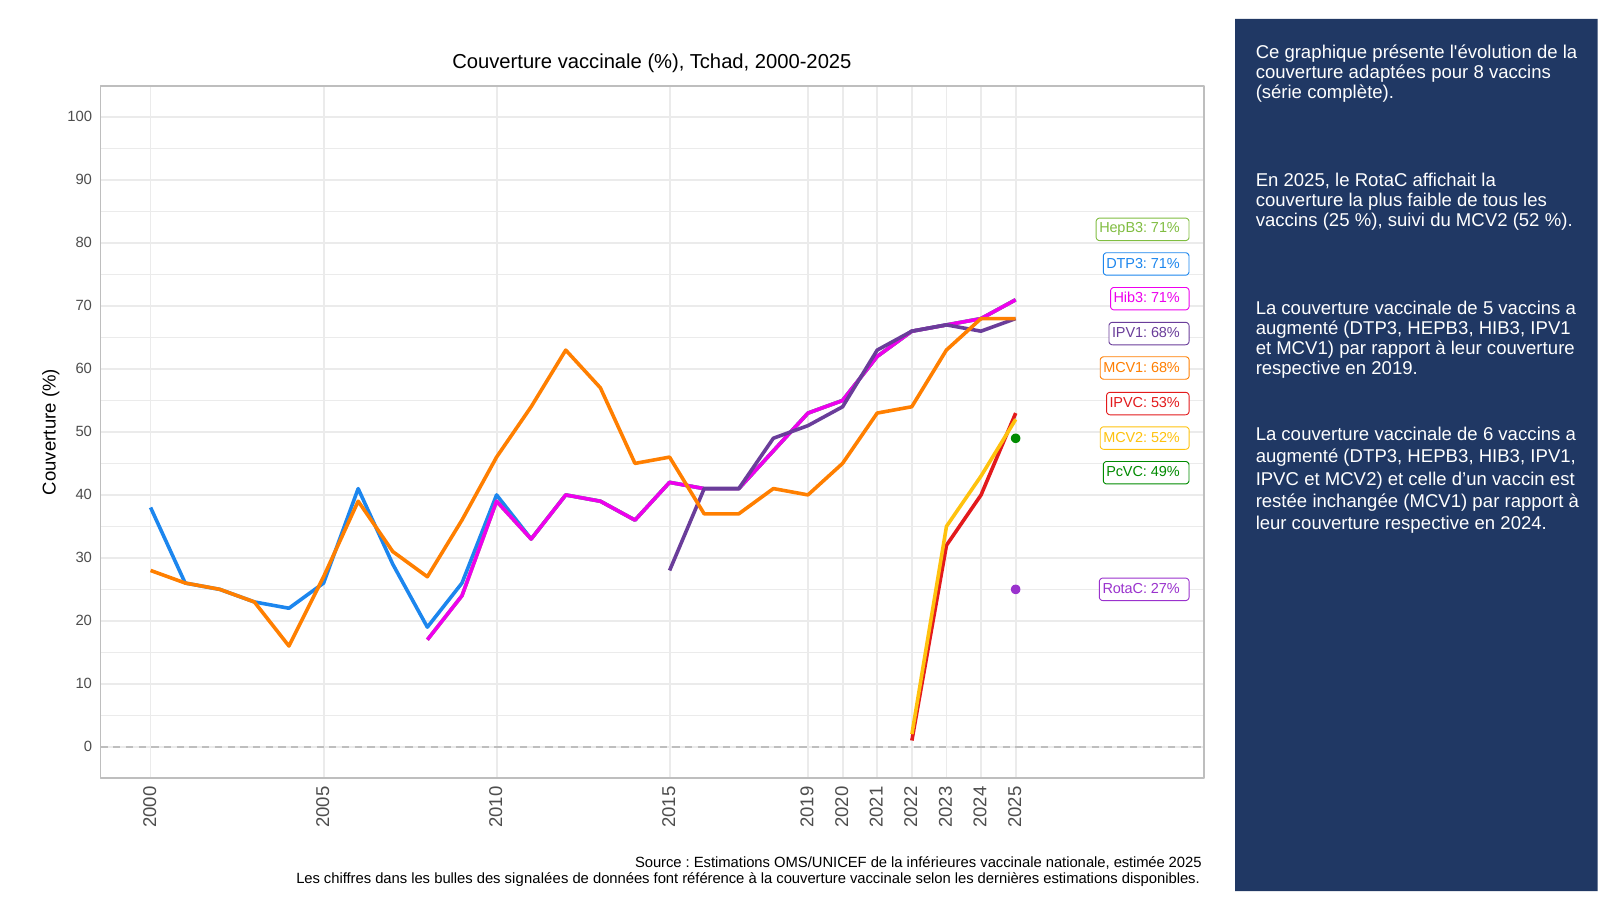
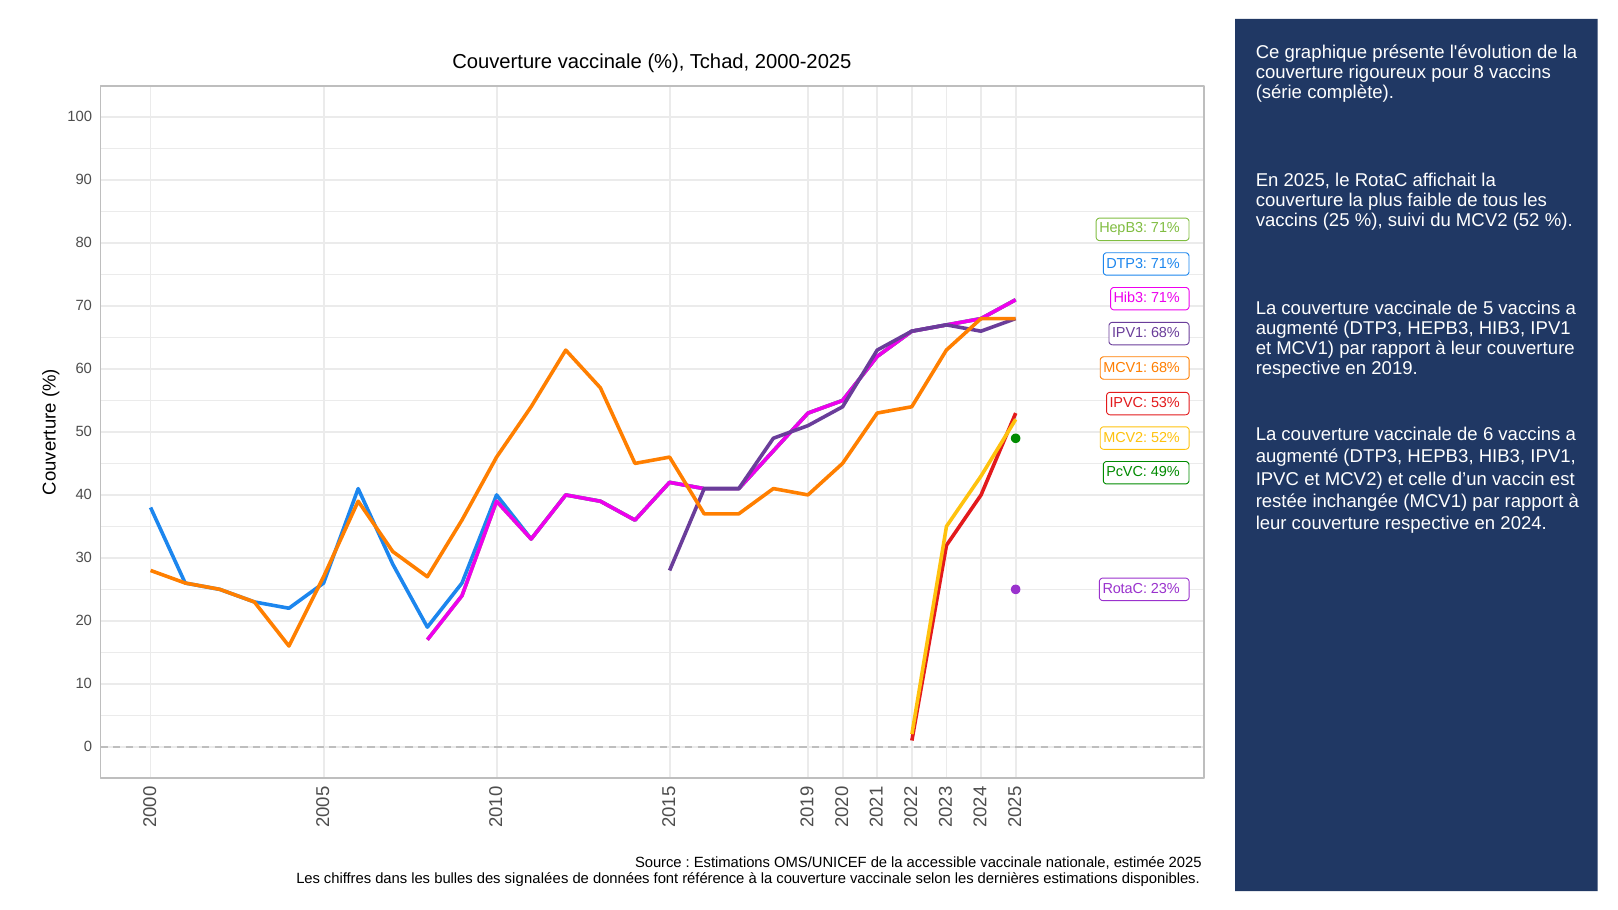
adaptées: adaptées -> rigoureux (1387, 72)
27%: 27% -> 23% (1165, 589)
inférieures: inférieures -> accessible (942, 863)
